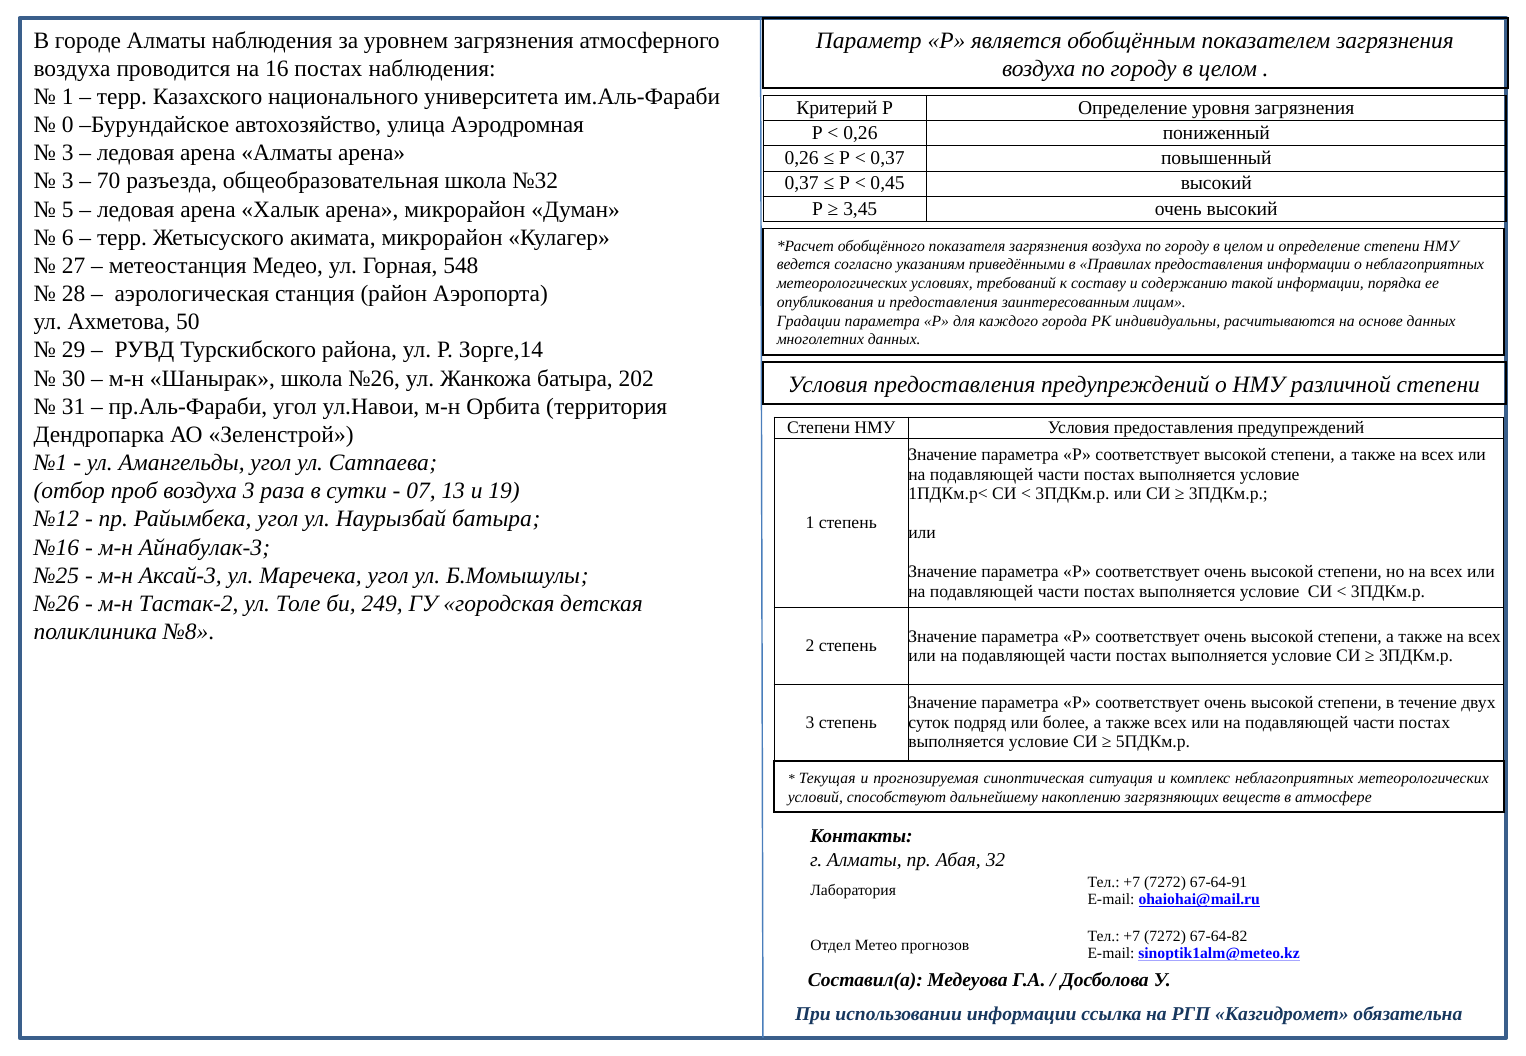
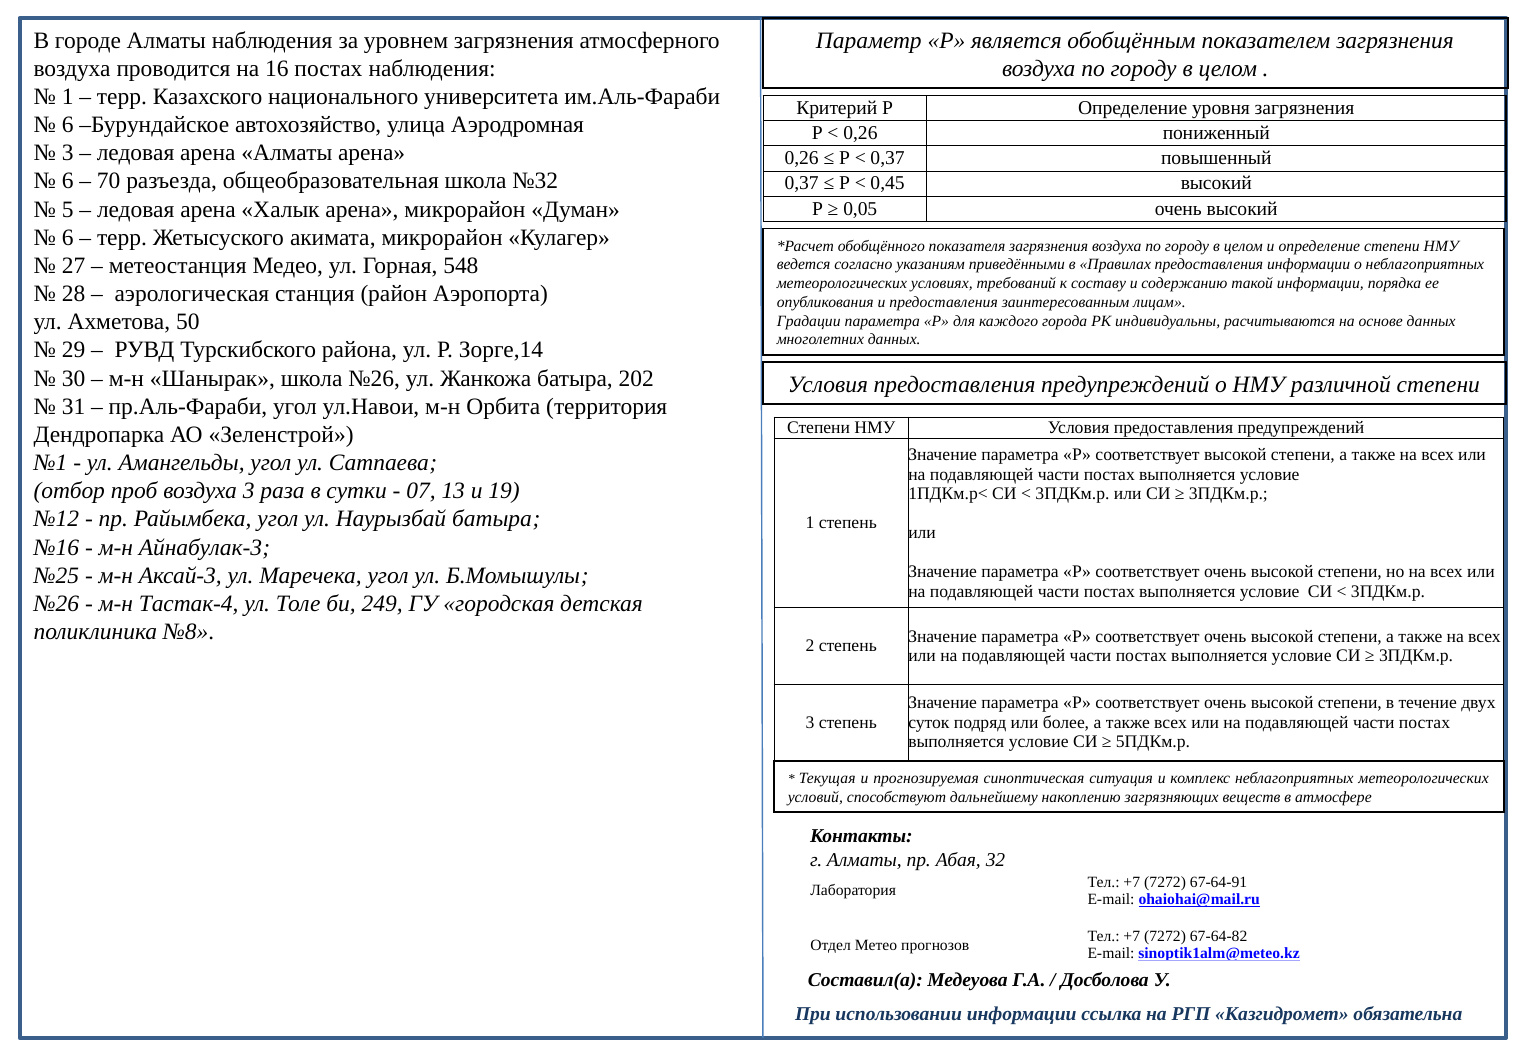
0: 0 -> 6 (68, 125)
3: 3 -> 6 (68, 181)
3,45: 3,45 -> 0,05 (860, 209)
Тастак-2: Тастак-2 -> Тастак-4 (189, 604)
